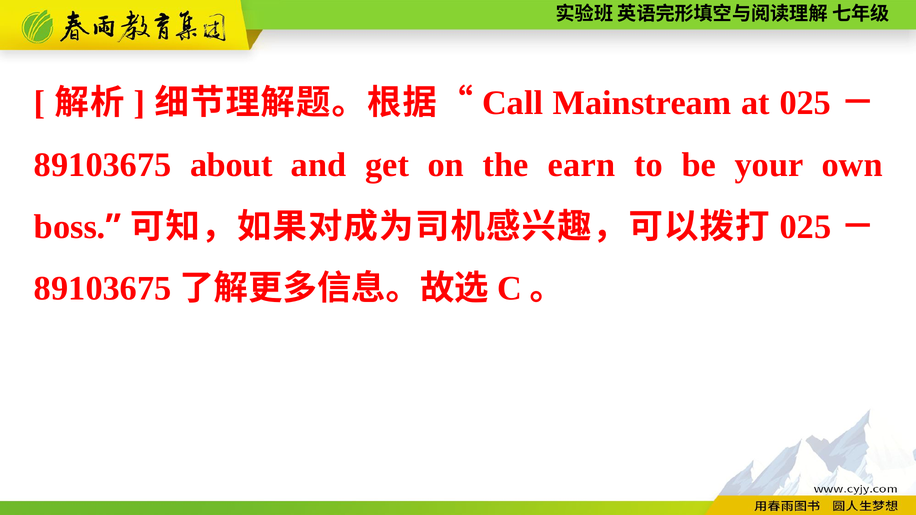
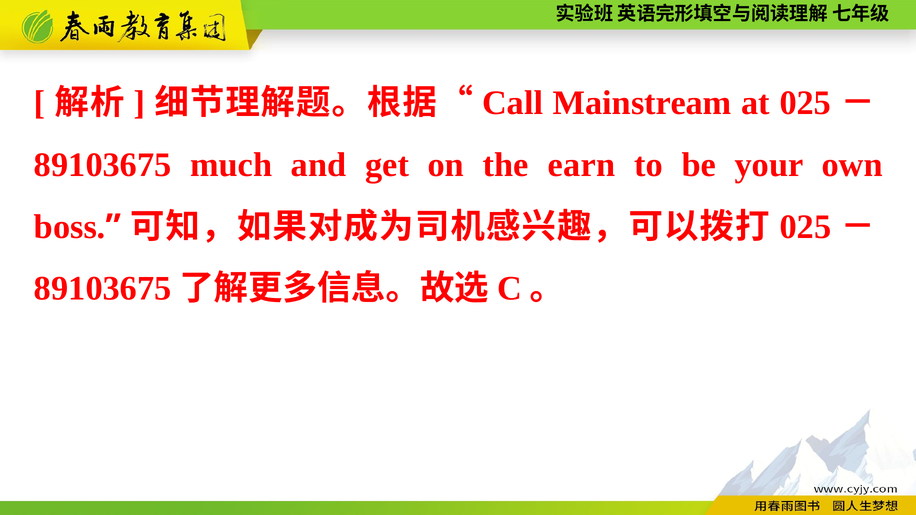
about: about -> much (231, 165)
